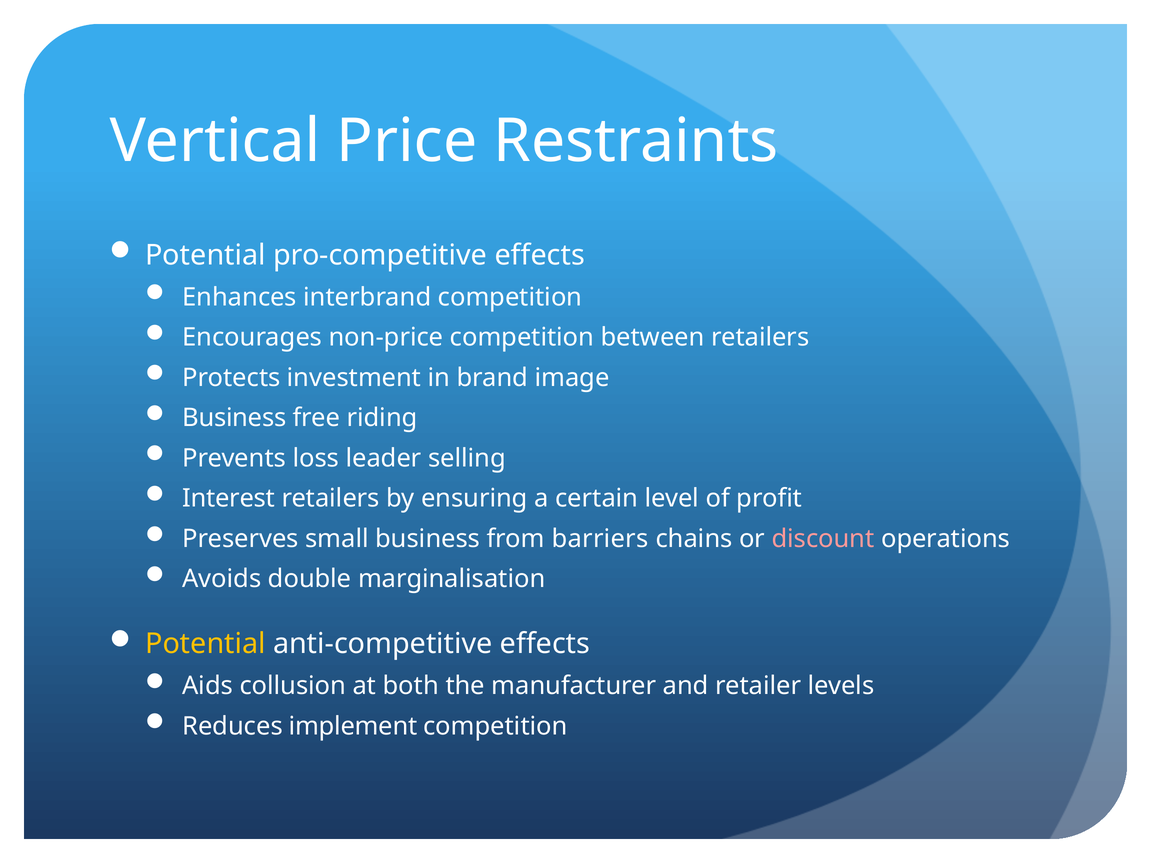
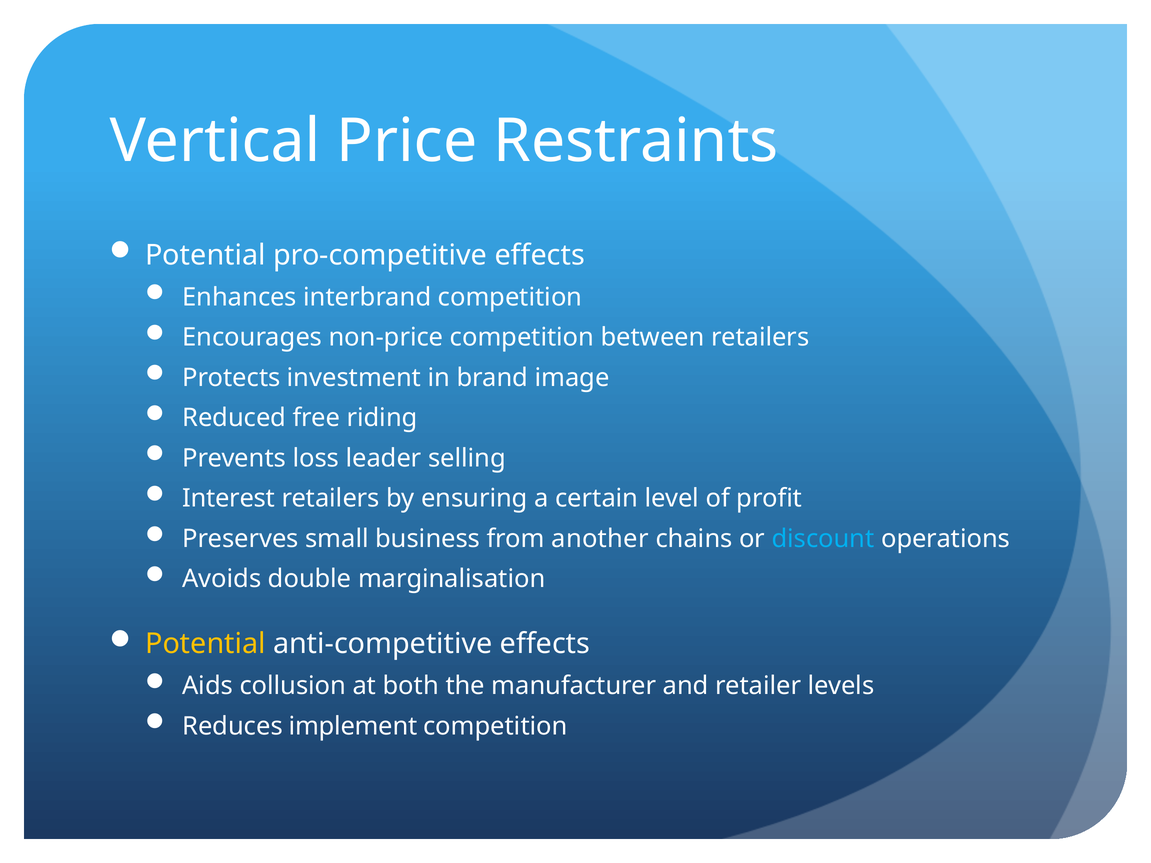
Business: Business -> Reduced (234, 418)
barriers: barriers -> another (600, 539)
discount colour: pink -> light blue (823, 539)
